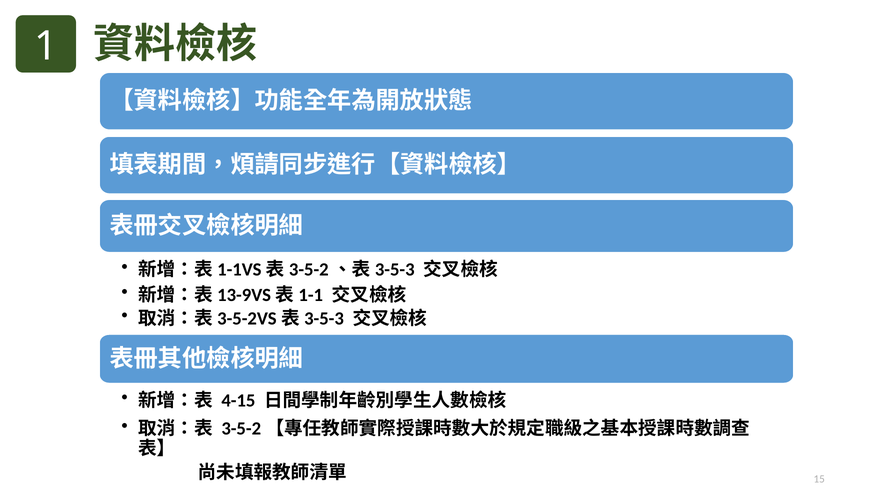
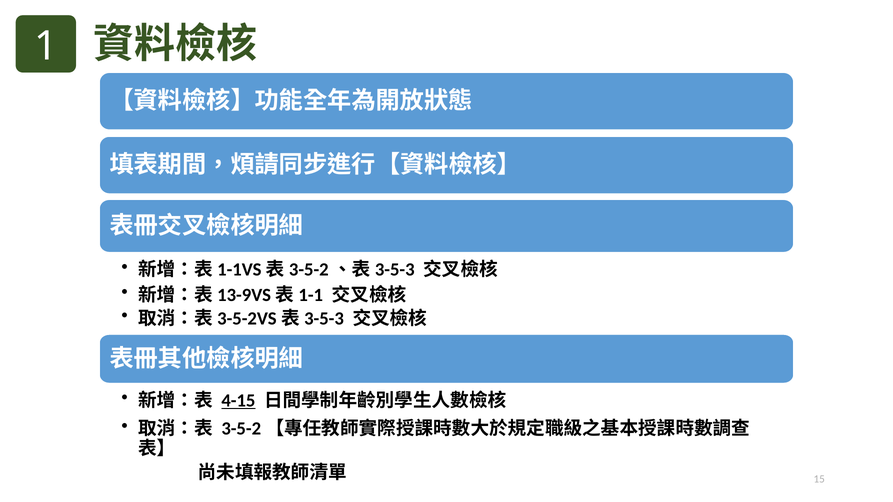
4-15 underline: none -> present (238, 401)
